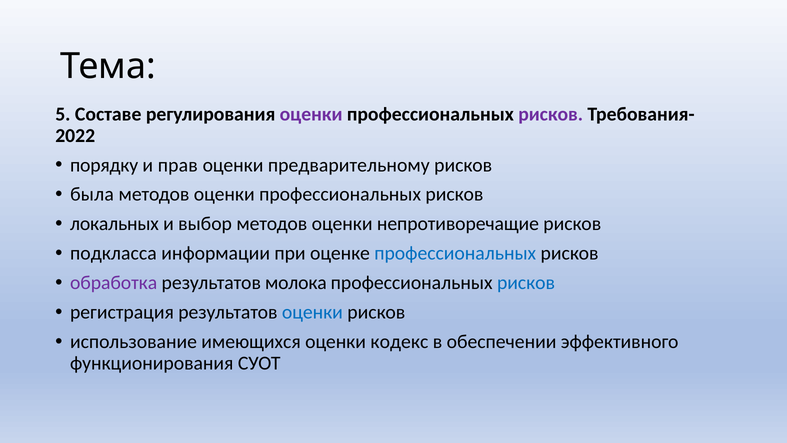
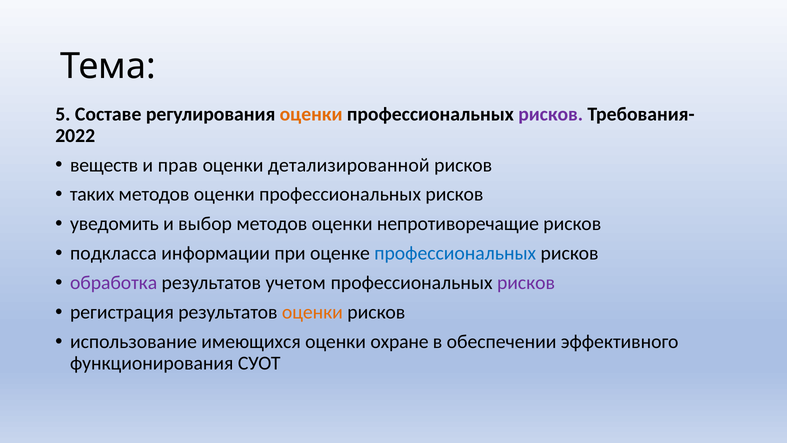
оценки colour: purple -> orange (311, 114)
порядку: порядку -> веществ (104, 165)
предварительному: предварительному -> детализированной (349, 165)
была: была -> таких (92, 194)
локальных: локальных -> уведомить (114, 224)
молока: молока -> учетом (296, 283)
рисков colour: blue -> purple (526, 283)
оценки colour: blue -> orange (312, 312)
кодекс: кодекс -> охране (400, 342)
